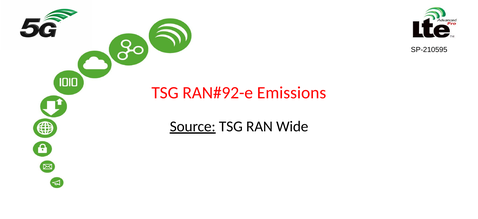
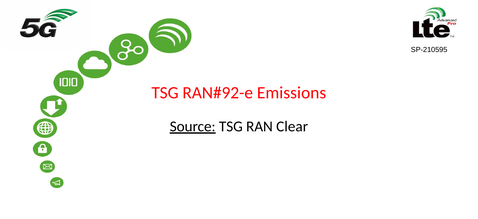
Wide: Wide -> Clear (292, 126)
